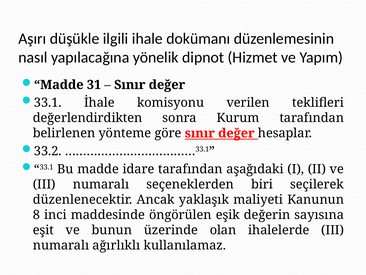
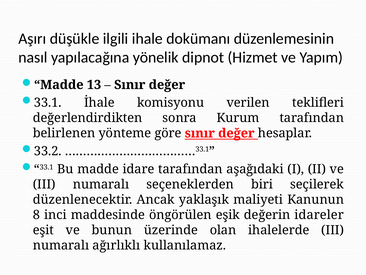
31: 31 -> 13 (94, 85)
sayısına: sayısına -> idareler (319, 215)
